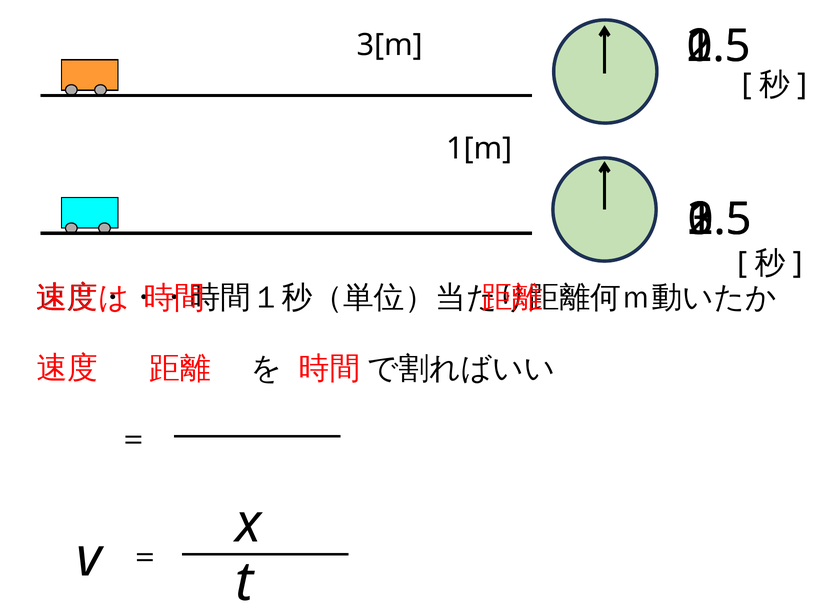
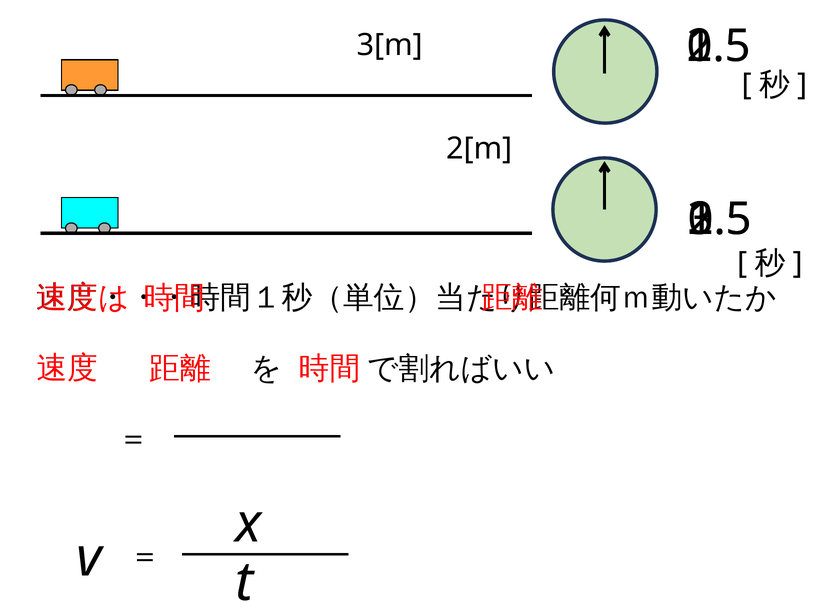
1[m: 1[m -> 2[m (479, 148)
